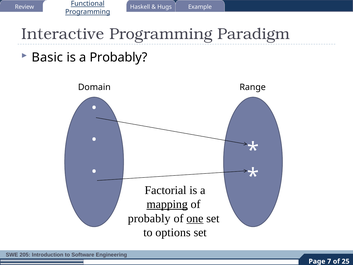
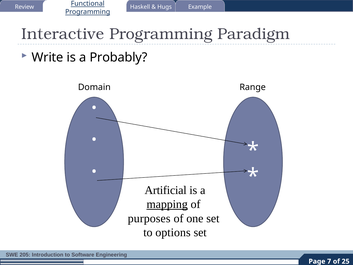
Basic: Basic -> Write (48, 57)
Factorial: Factorial -> Artificial (166, 190)
probably: probably -> purposes (149, 218)
one underline: present -> none (195, 218)
